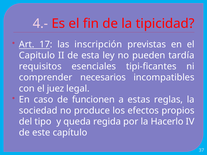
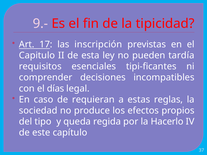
4.-: 4.- -> 9.- (40, 24)
necesarios: necesarios -> decisiones (103, 78)
juez: juez -> días (56, 89)
funcionen: funcionen -> requieran (93, 100)
